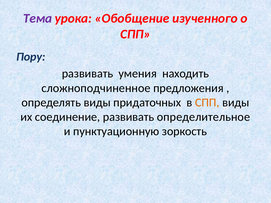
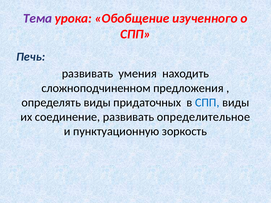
Пору: Пору -> Печь (31, 57)
сложноподчиненное: сложноподчиненное -> сложноподчиненном (96, 88)
СПП colour: orange -> blue (207, 103)
